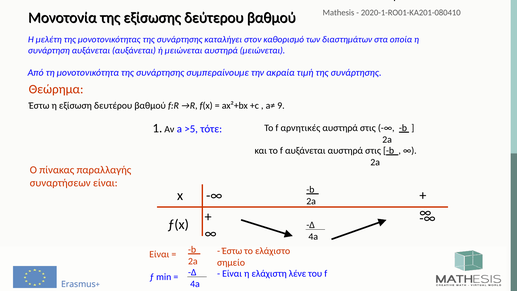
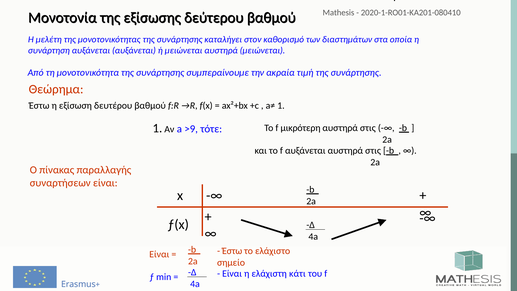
a≠ 9: 9 -> 1 (281, 106)
>5: >5 -> >9 (191, 129)
αρνητικές: αρνητικές -> μικρότερη (301, 128)
λένε: λένε -> κάτι (297, 273)
